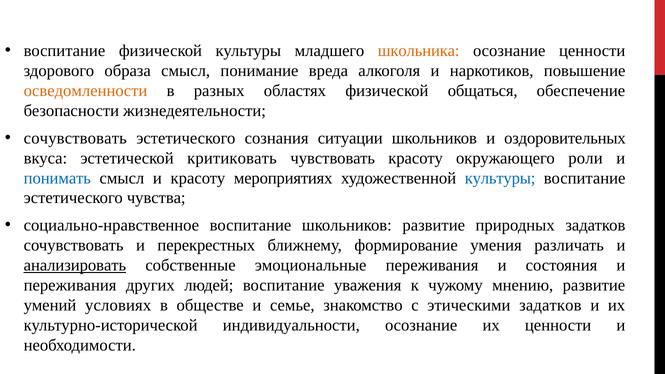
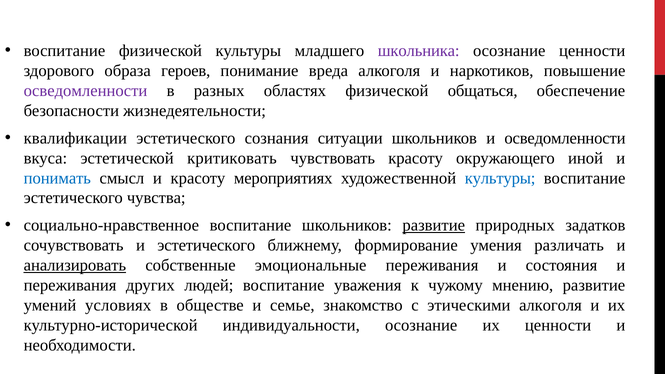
школьника colour: orange -> purple (419, 51)
образа смысл: смысл -> героев (186, 71)
осведомленности colour: orange -> purple (86, 91)
сочувствовать: сочувствовать -> квалификации (75, 138)
и оздоровительных: оздоровительных -> осведомленности (565, 138)
роли: роли -> иной (586, 158)
развитие underline: none -> present (434, 225)
и перекрестных: перекрестных -> эстетического (206, 245)
этическими задатков: задатков -> алкоголя (550, 305)
